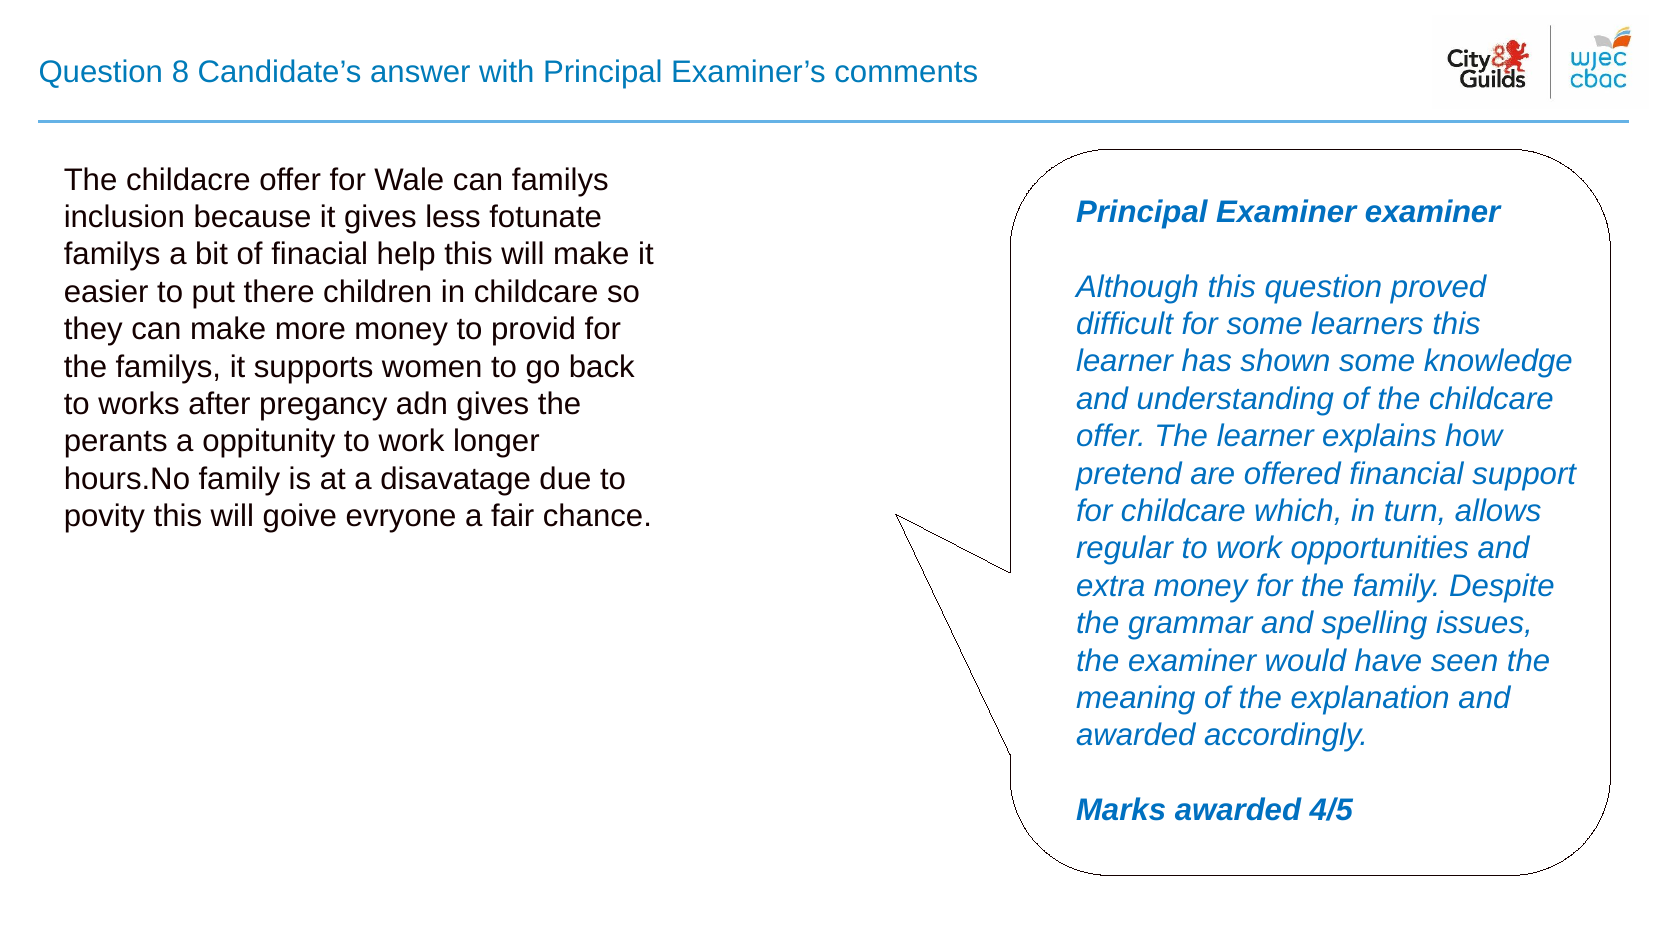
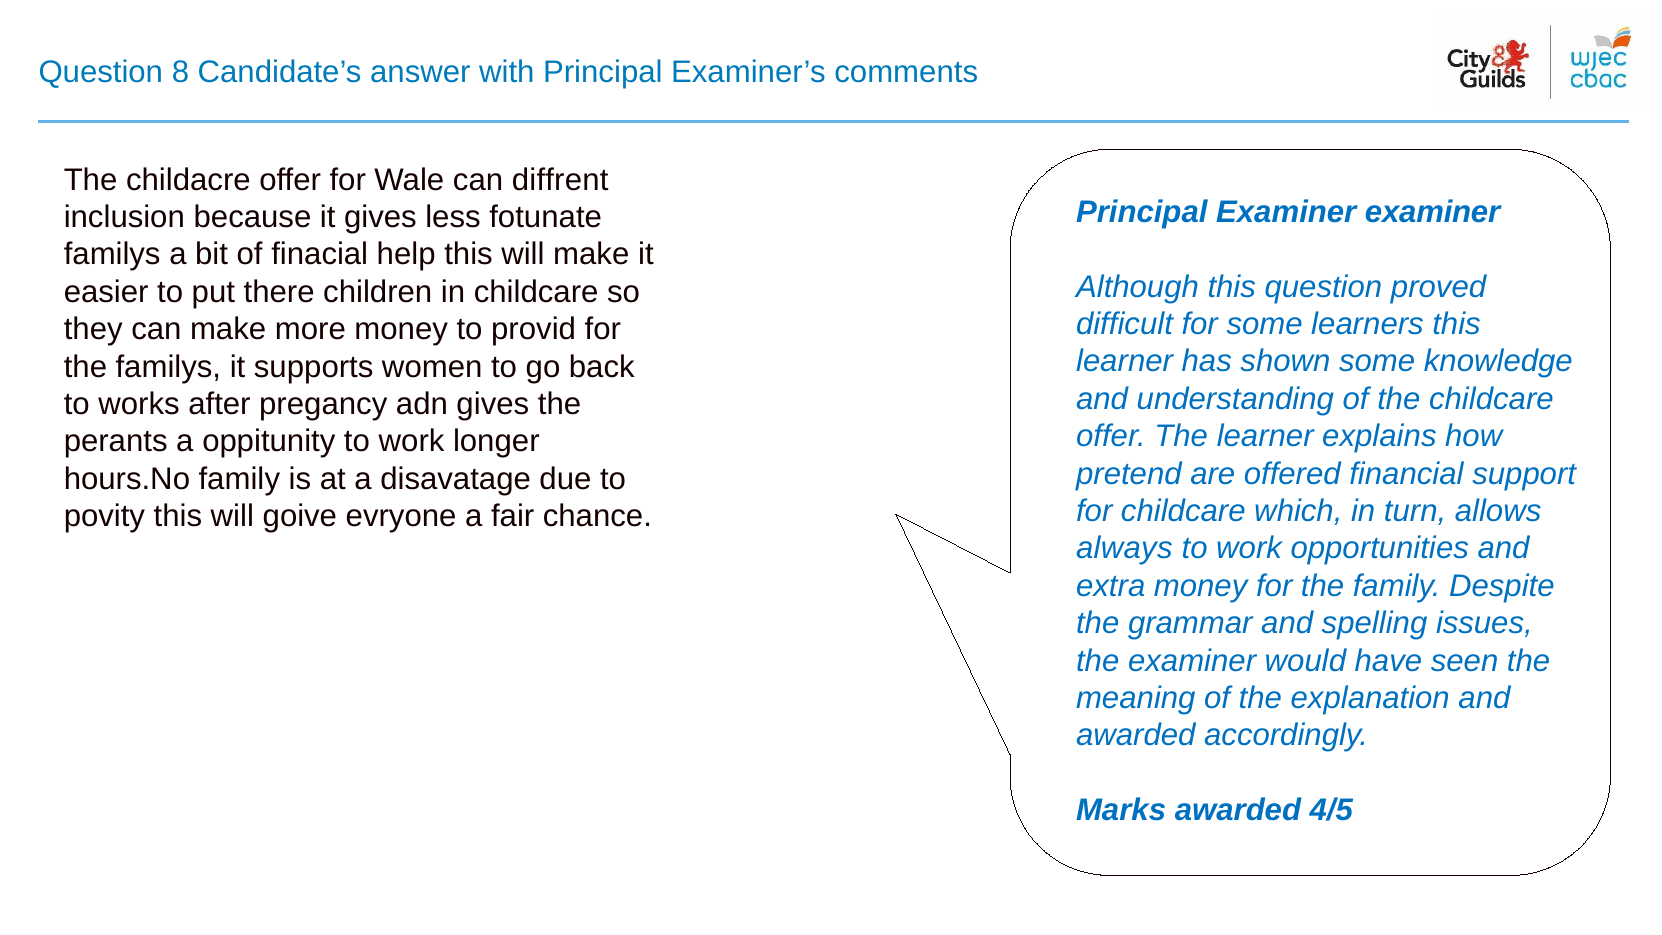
can familys: familys -> diffrent (560, 180)
regular: regular -> always (1124, 549)
